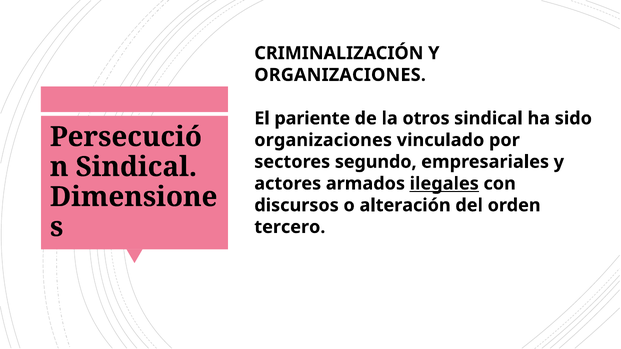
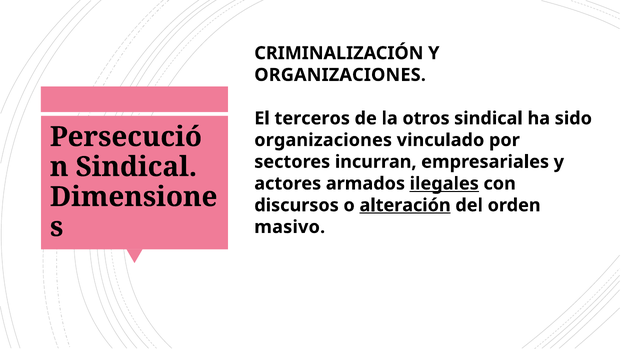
pariente: pariente -> terceros (312, 118)
segundo: segundo -> incurran (376, 162)
alteración underline: none -> present (405, 205)
tercero: tercero -> masivo (290, 227)
